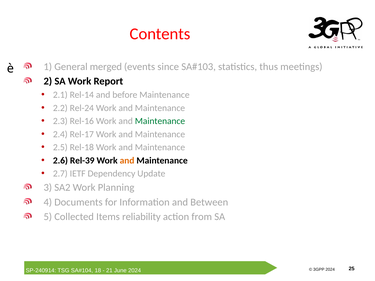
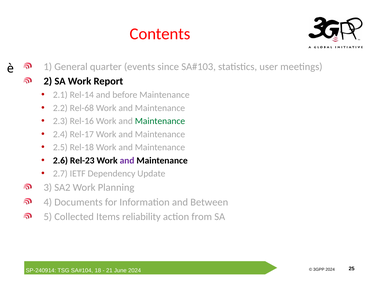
merged: merged -> quarter (106, 67)
thus: thus -> user (269, 67)
Rel-24: Rel-24 -> Rel-68 (82, 108)
Rel-39: Rel-39 -> Rel-23 (82, 161)
and colour: orange -> purple (127, 161)
